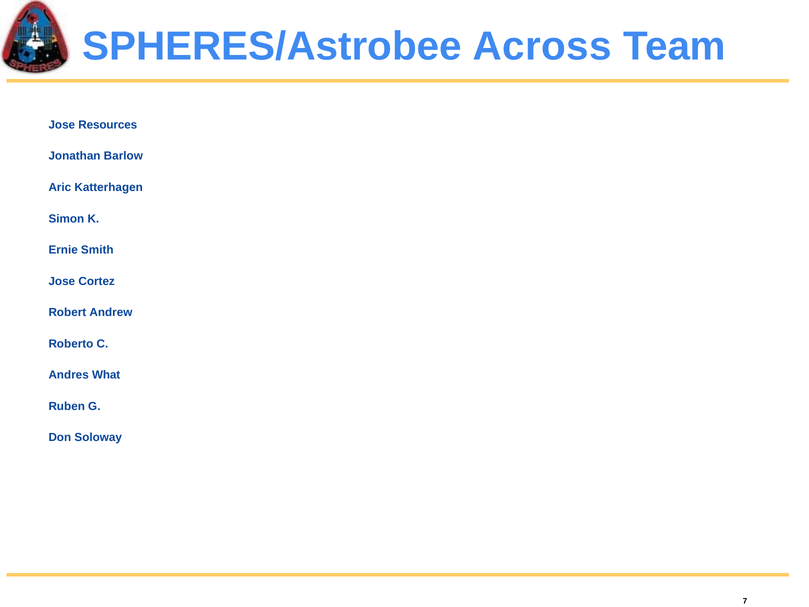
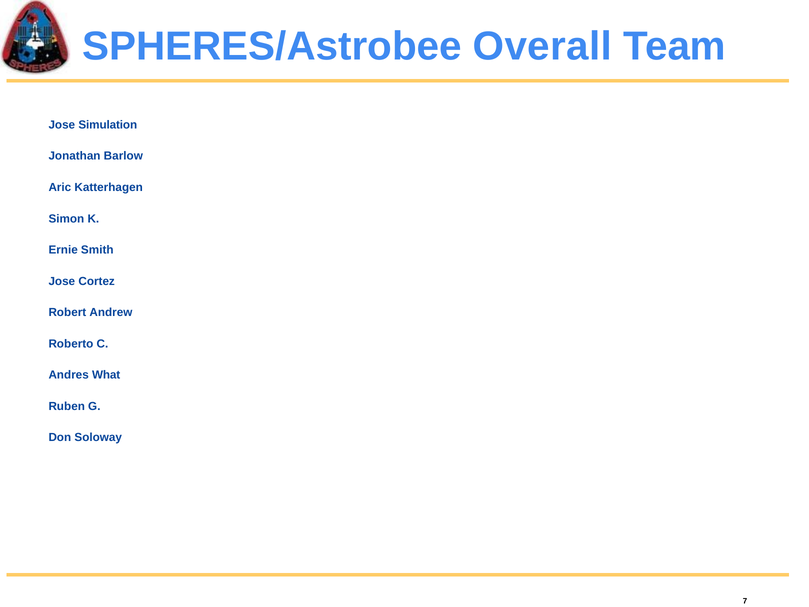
Across: Across -> Overall (542, 47)
Resources: Resources -> Simulation (108, 125)
